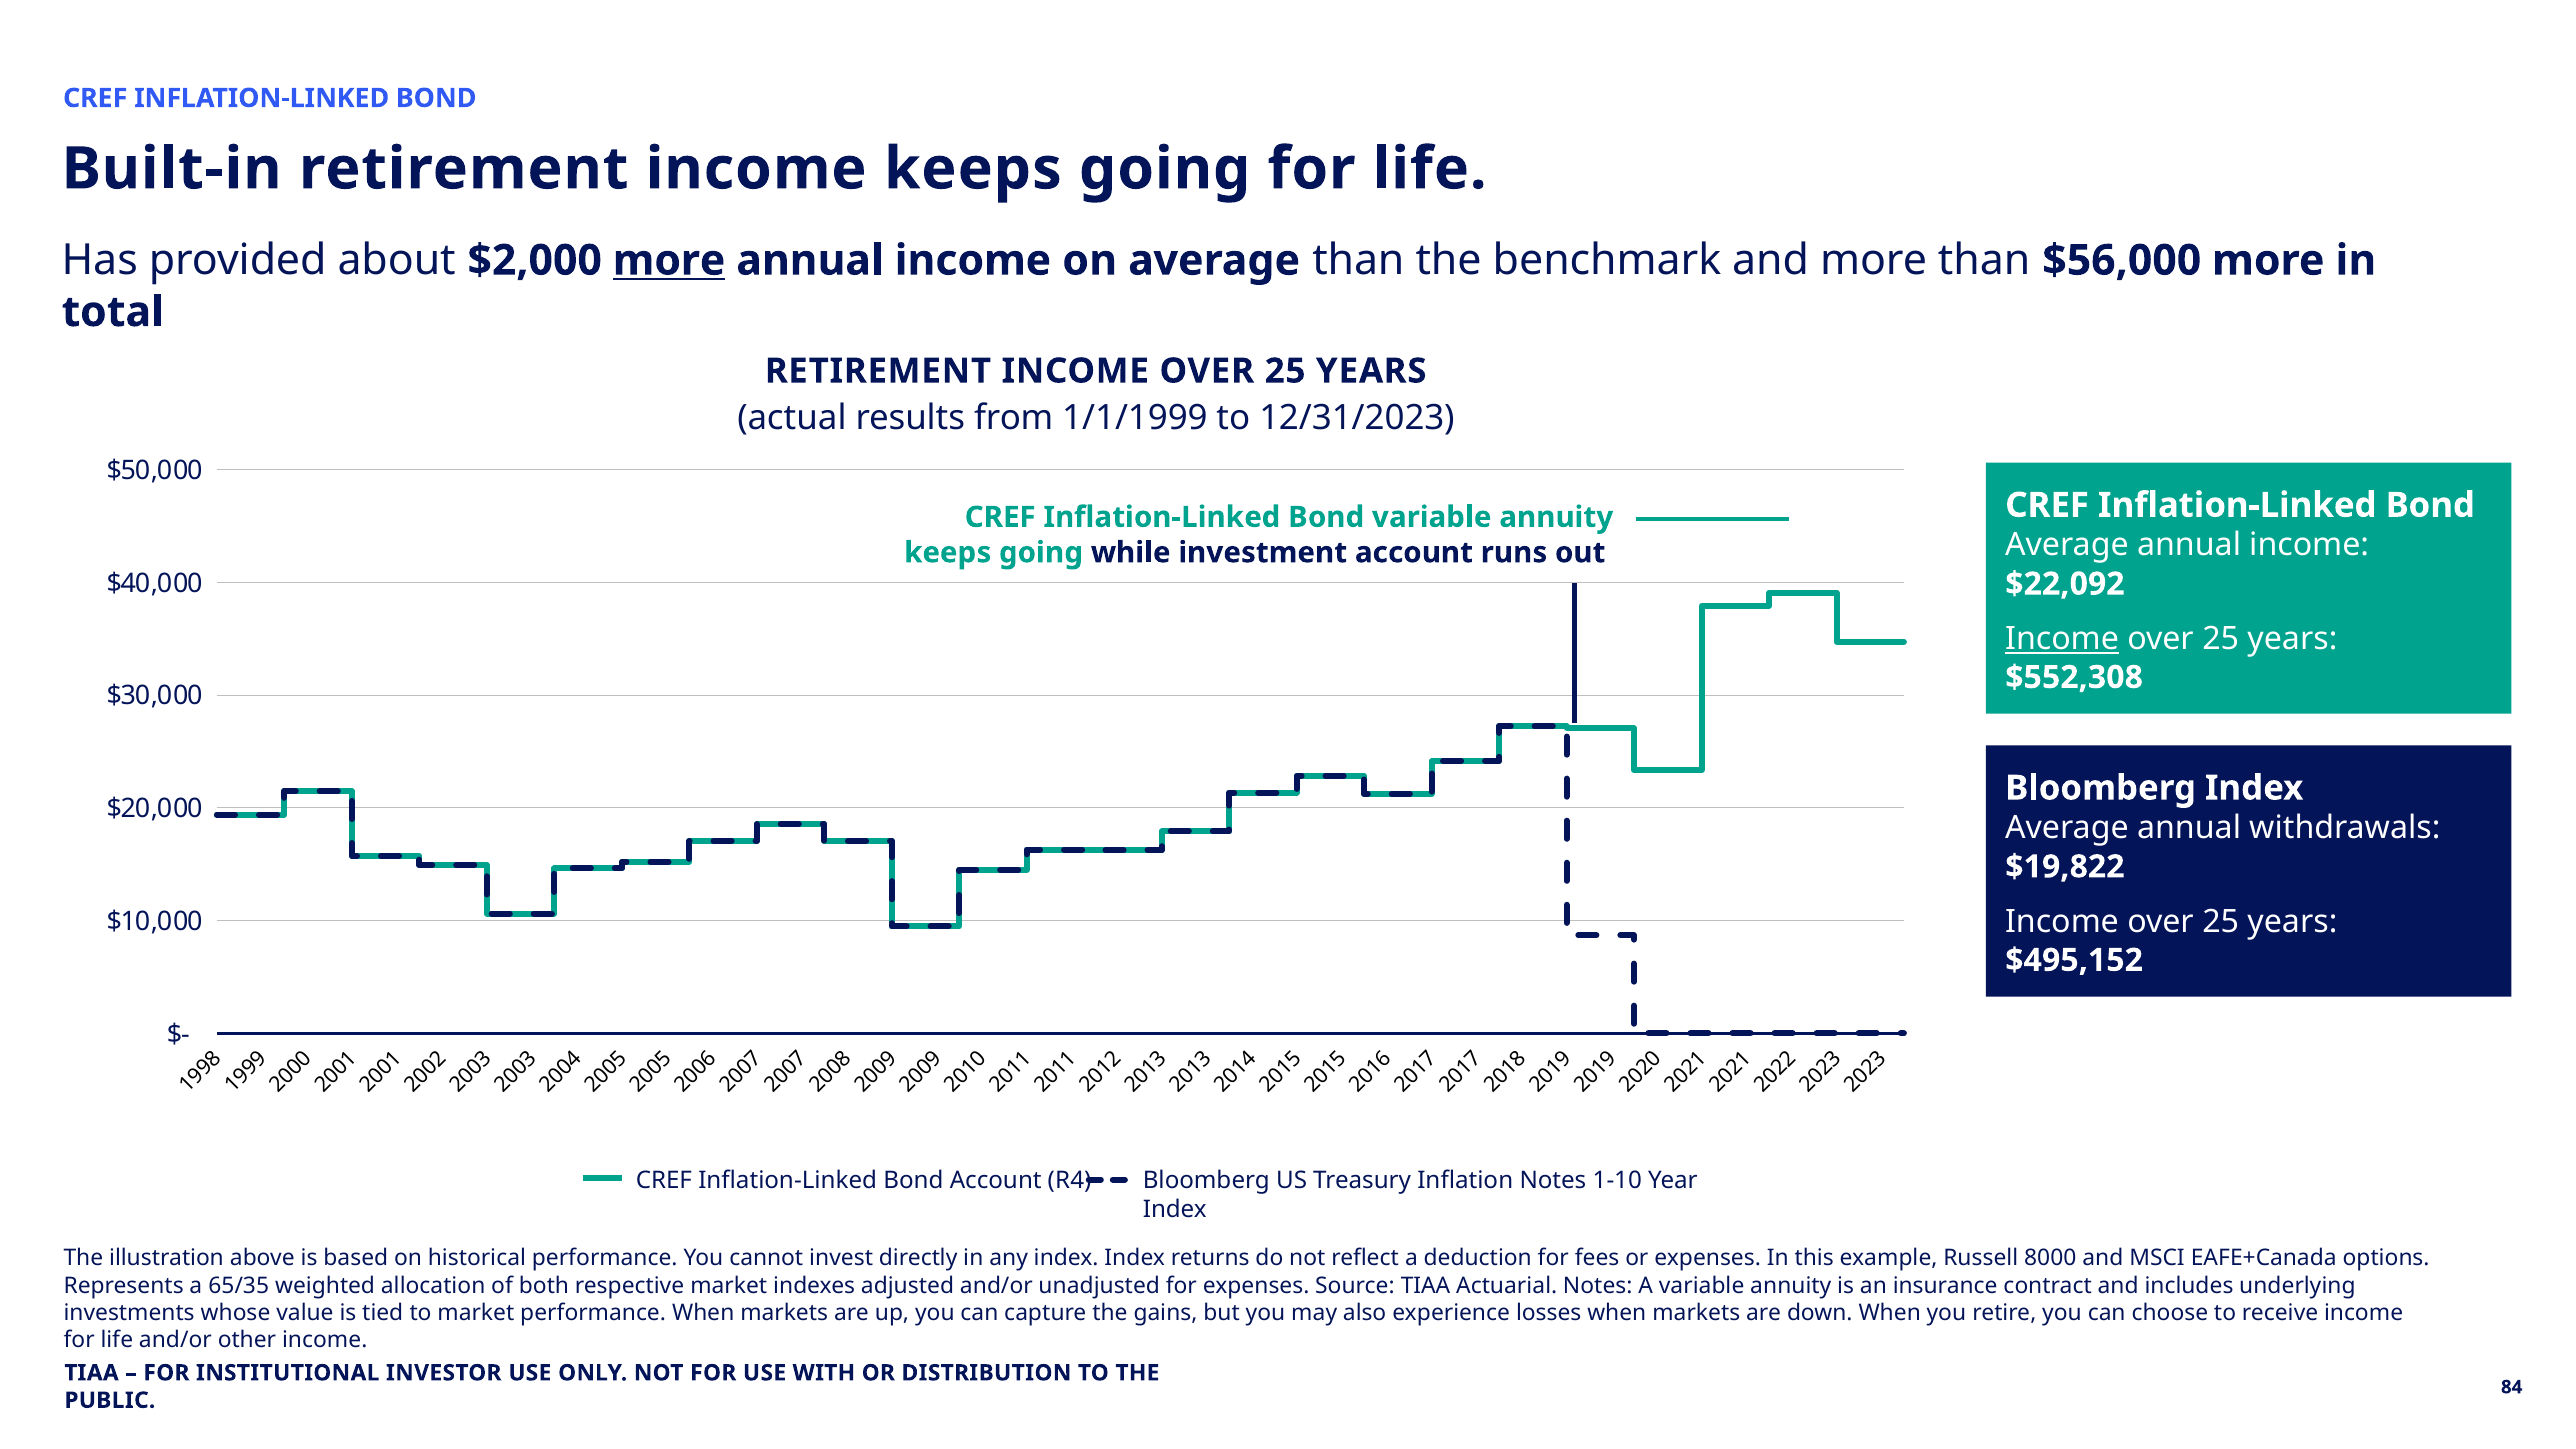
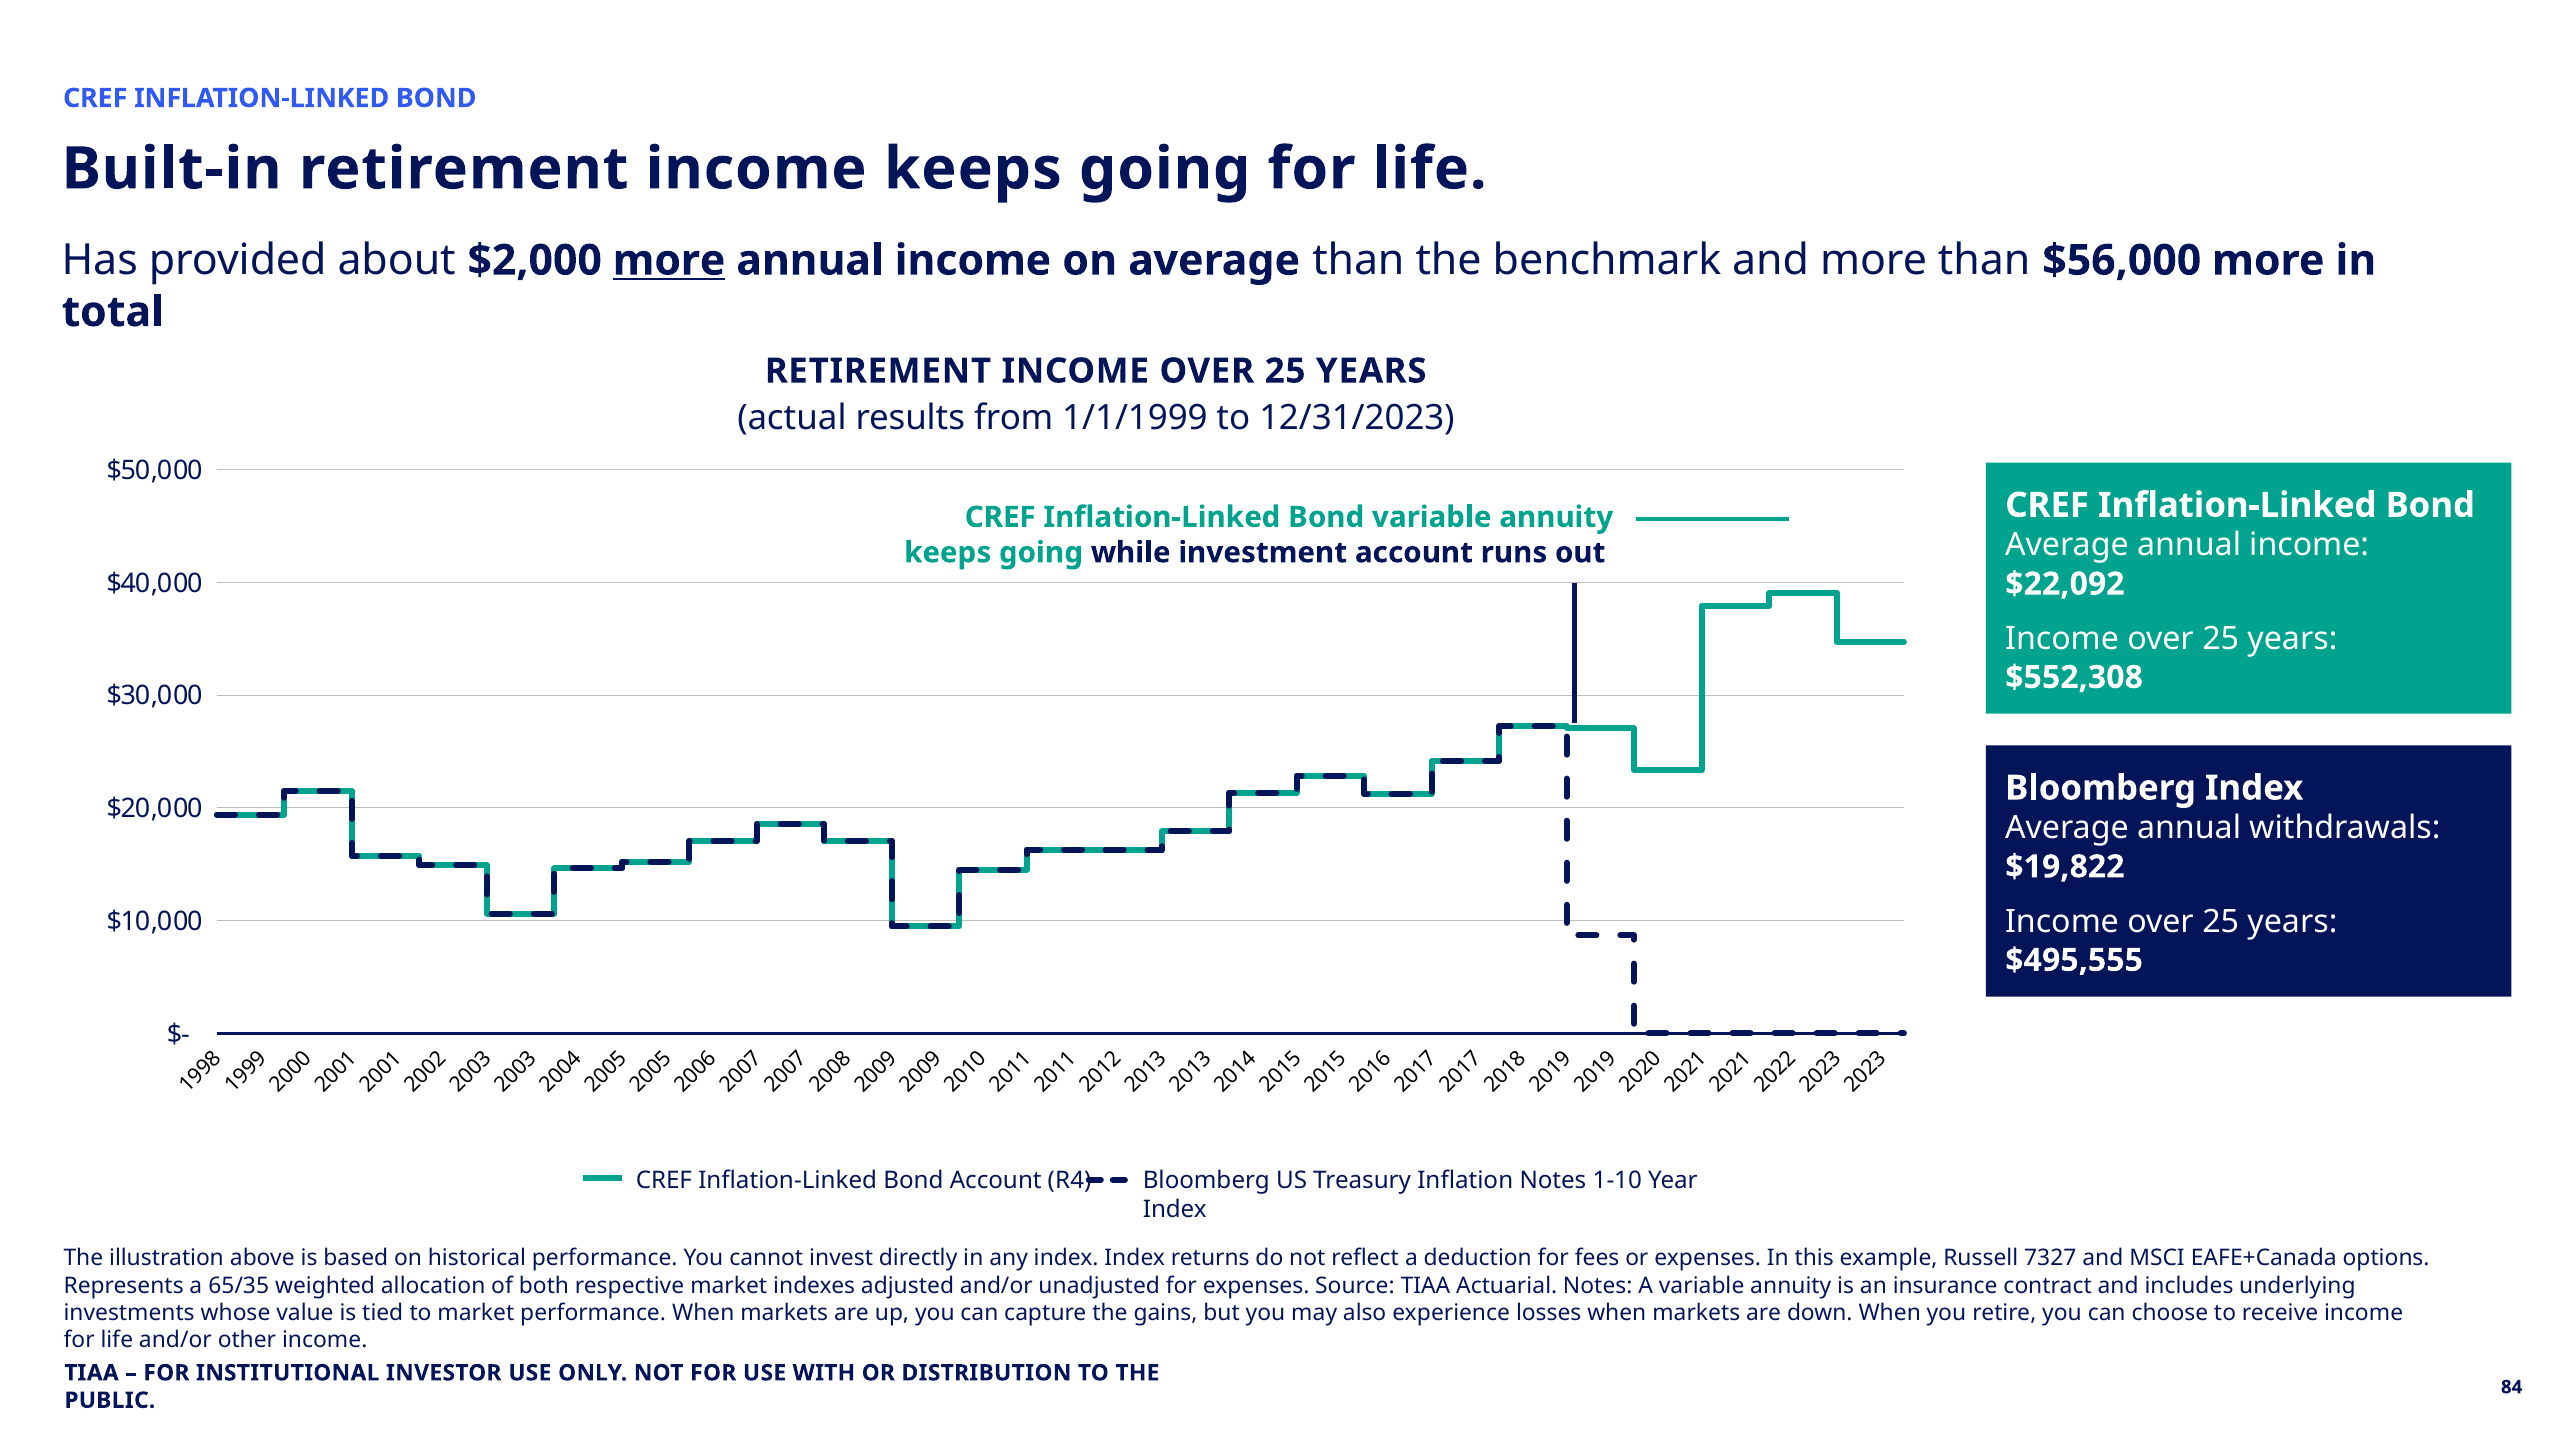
Income underline: present -> none (2062, 639)
$495,152: $495,152 -> $495,555 (2074, 960)
8000: 8000 -> 7327 (2050, 1258)
